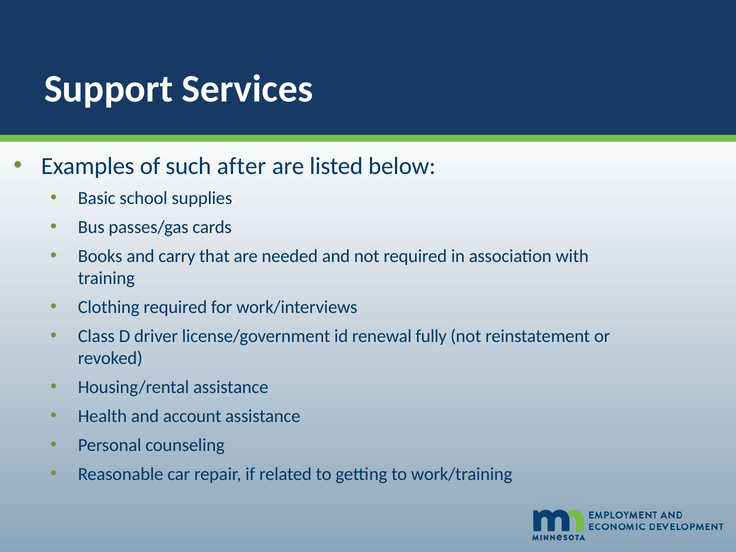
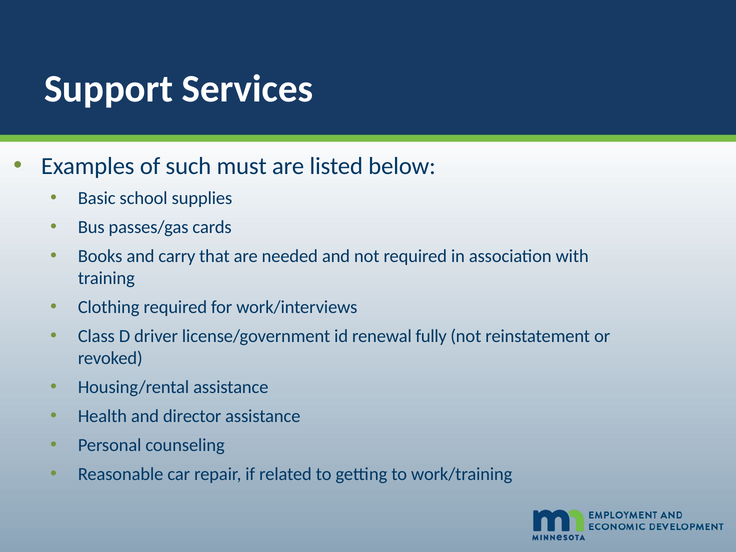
after: after -> must (242, 166)
account: account -> director (192, 416)
